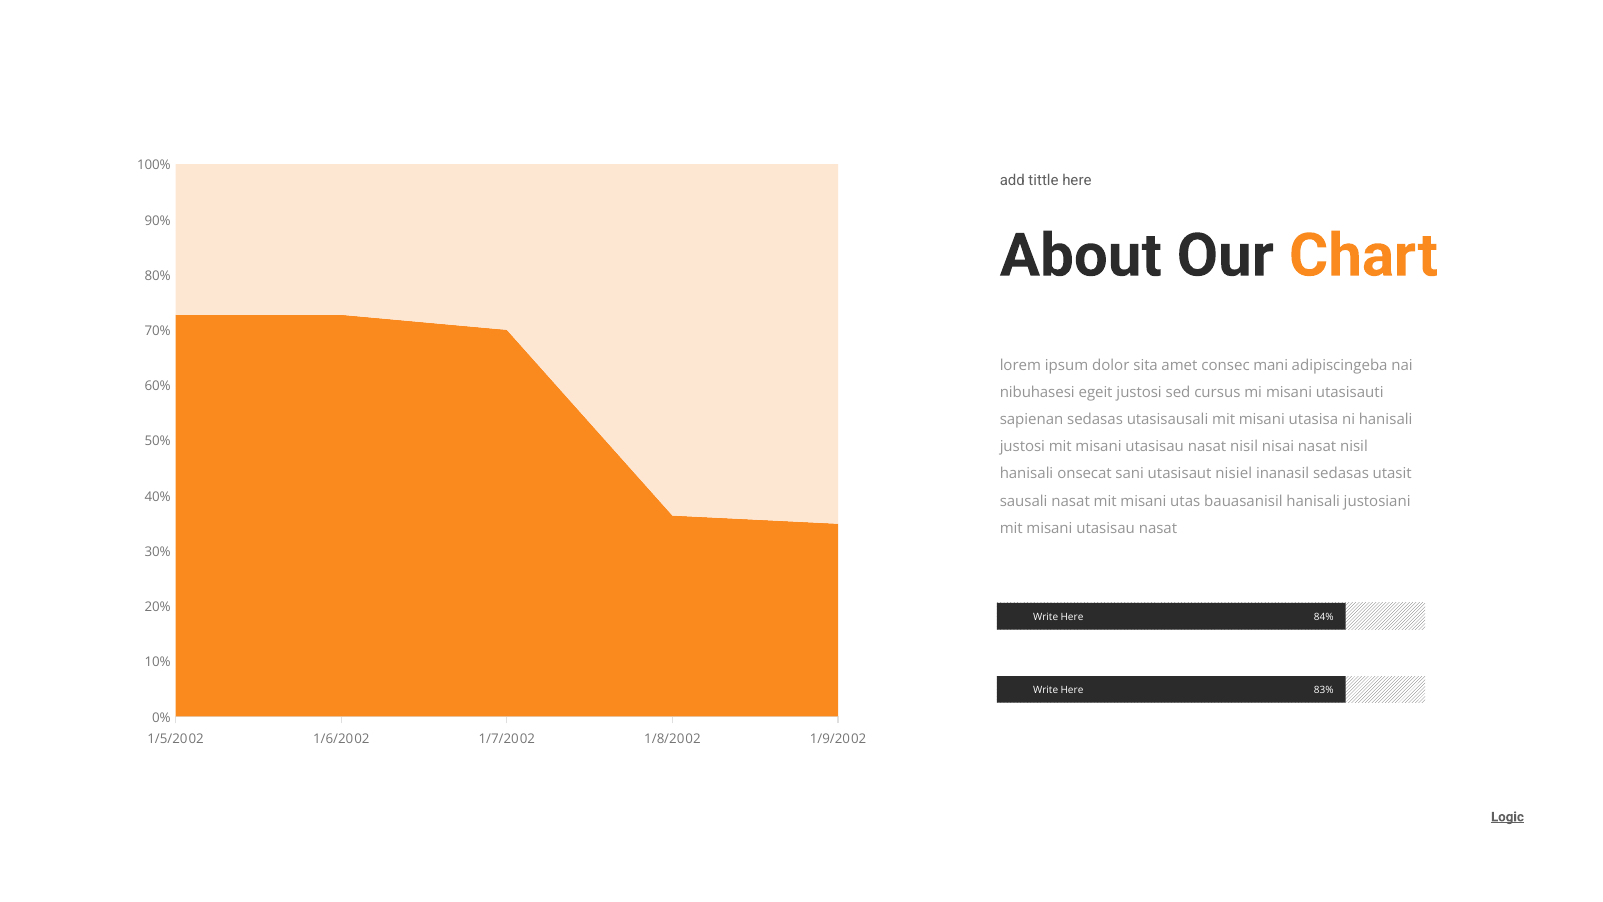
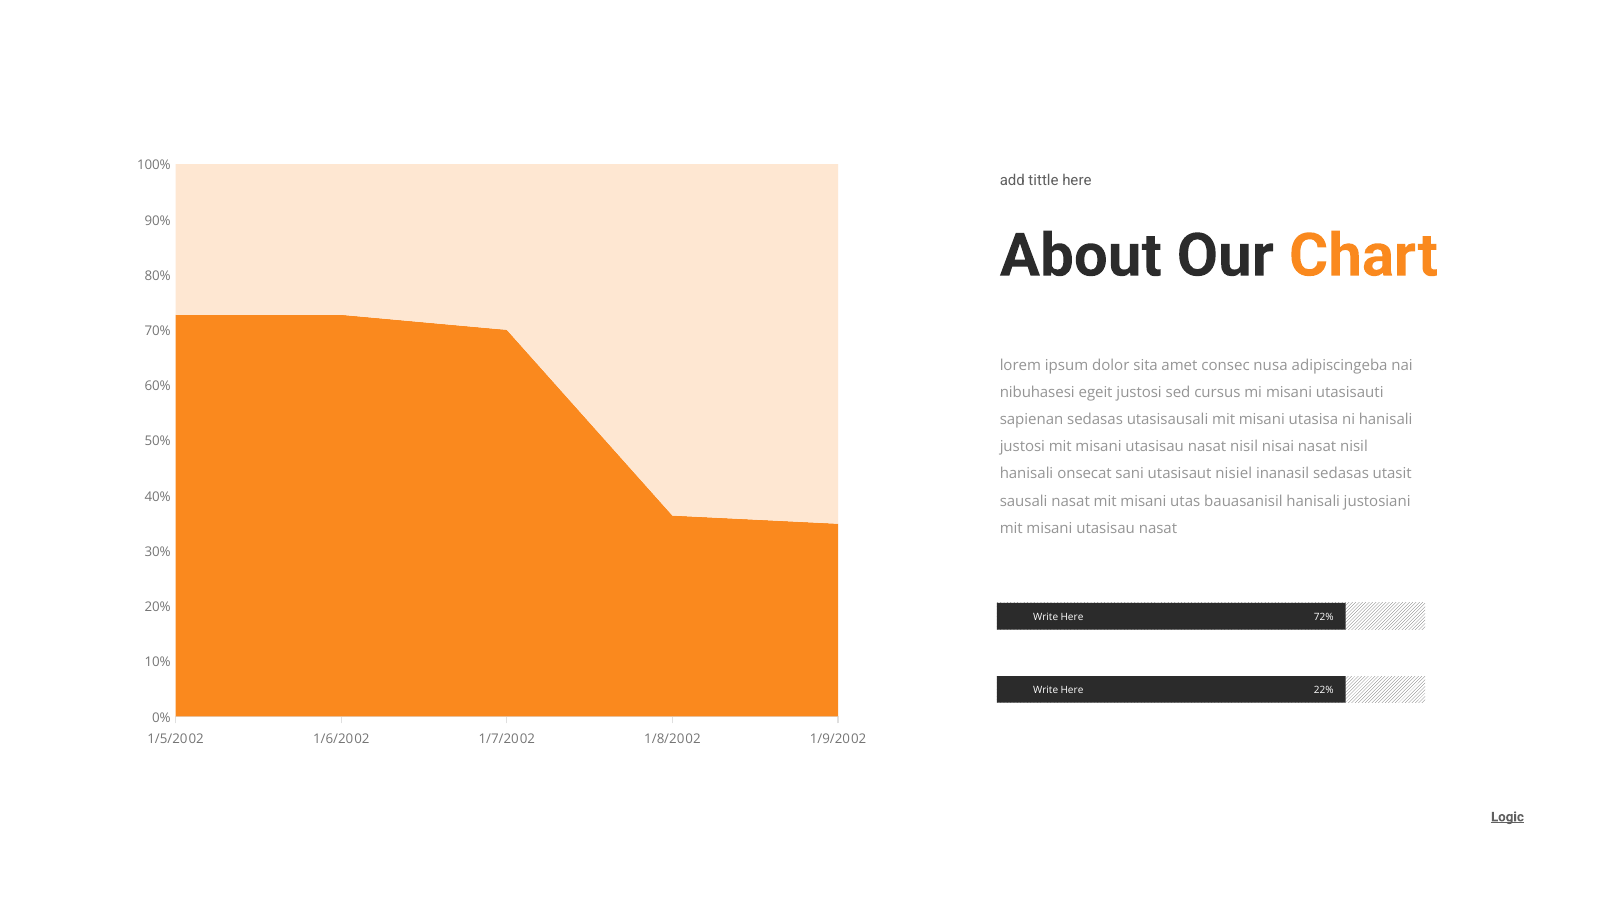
mani: mani -> nusa (1271, 365)
84%: 84% -> 72% (1324, 617)
83%: 83% -> 22% (1324, 690)
